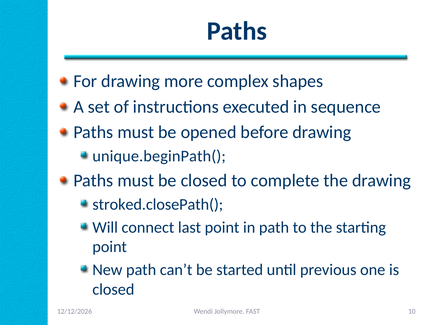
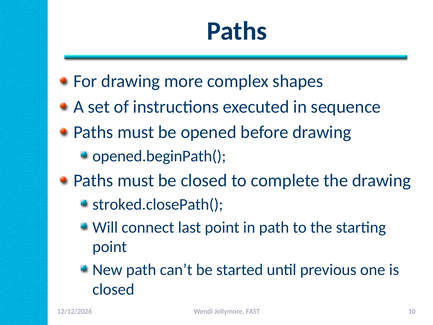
unique.beginPath(: unique.beginPath( -> opened.beginPath( (159, 156)
